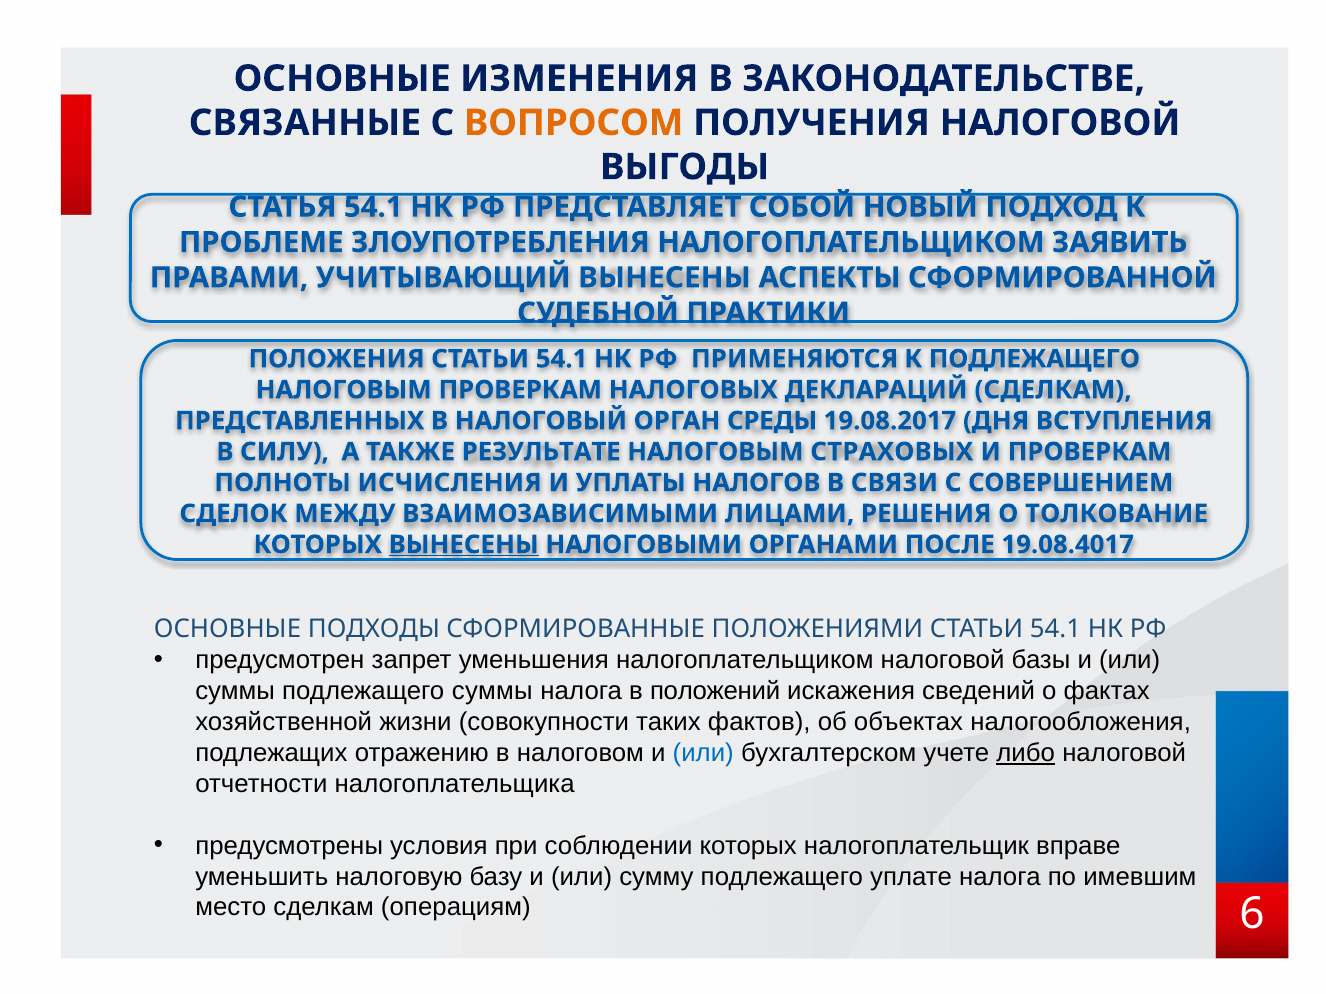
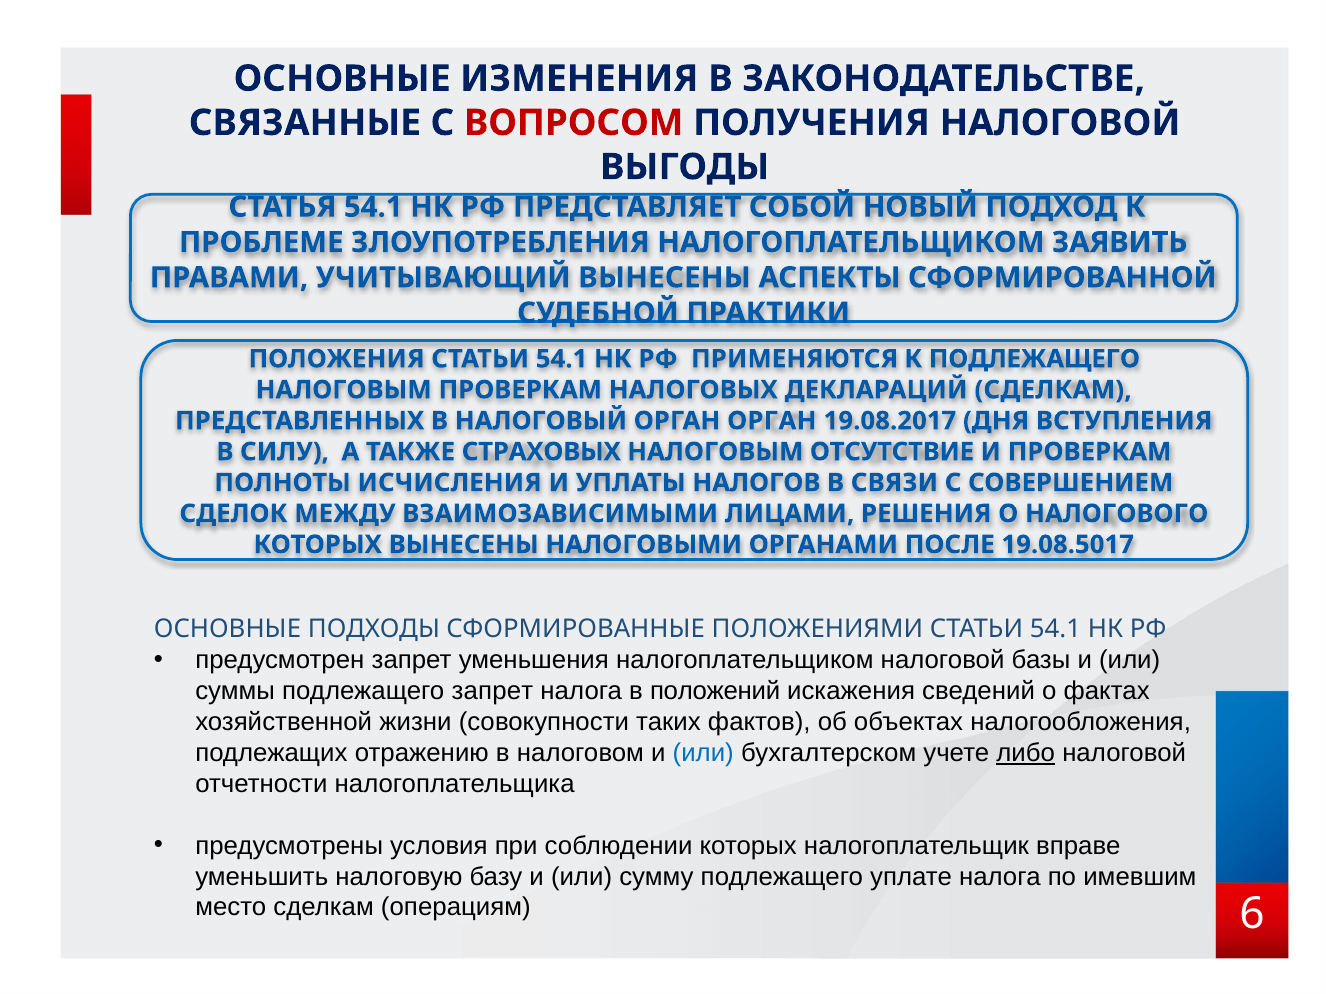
ВОПРОСОМ colour: orange -> red (574, 123)
ОРГАН СРЕДЫ: СРЕДЫ -> ОРГАН (772, 421)
РЕЗУЛЬТАТЕ: РЕЗУЛЬТАТЕ -> СТРАХОВЫХ (541, 452)
СТРАХОВЫХ: СТРАХОВЫХ -> ОТСУТСТВИЕ (892, 452)
ТОЛКОВАНИЕ: ТОЛКОВАНИЕ -> НАЛОГОВОГО (1117, 514)
ВЫНЕСЕНЫ underline: present -> none (464, 545)
19.08.4017: 19.08.4017 -> 19.08.5017 (1068, 545)
подлежащего суммы: суммы -> запрет (492, 691)
